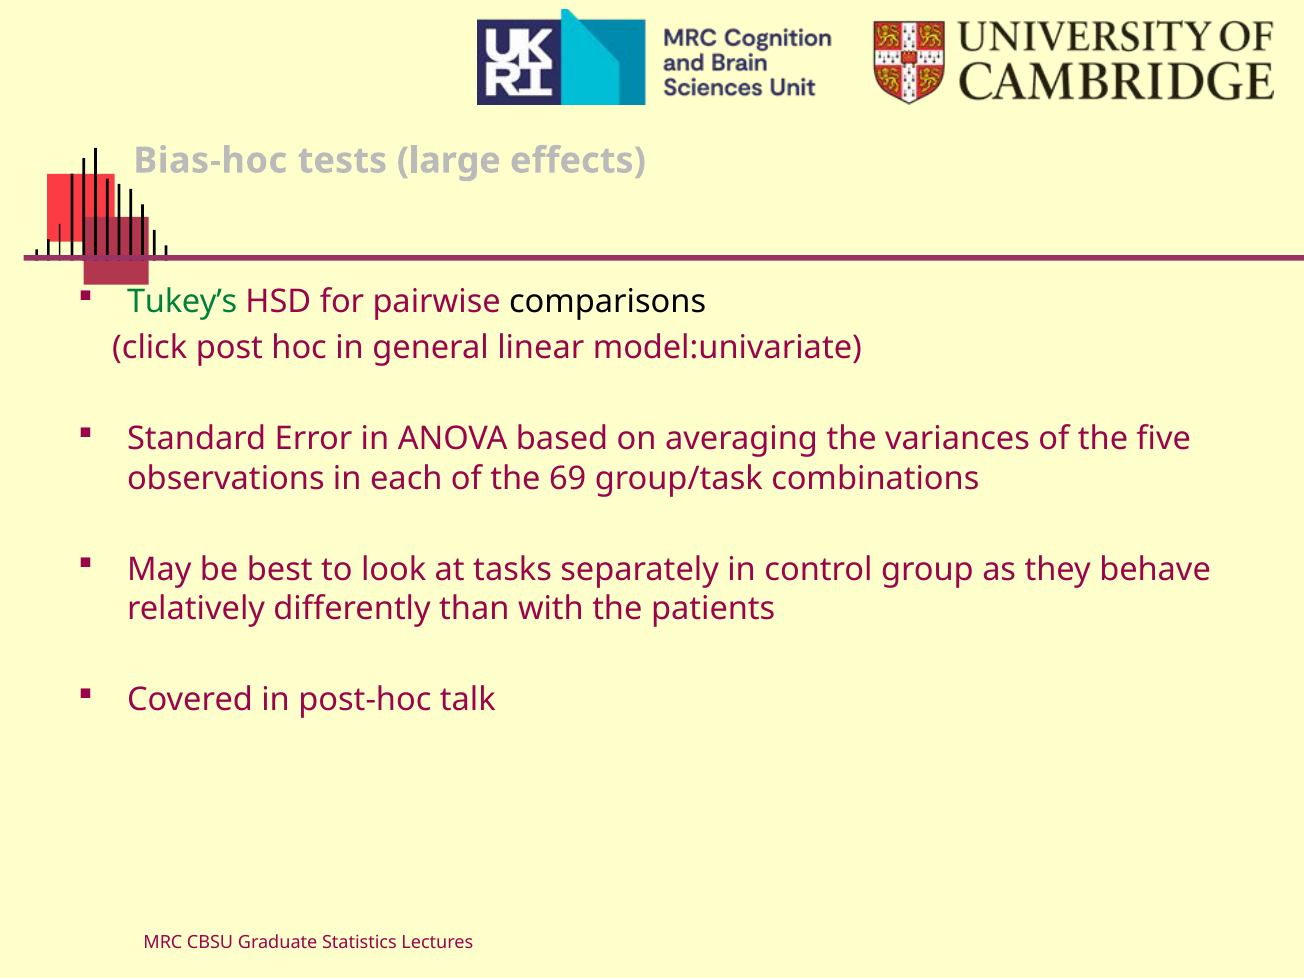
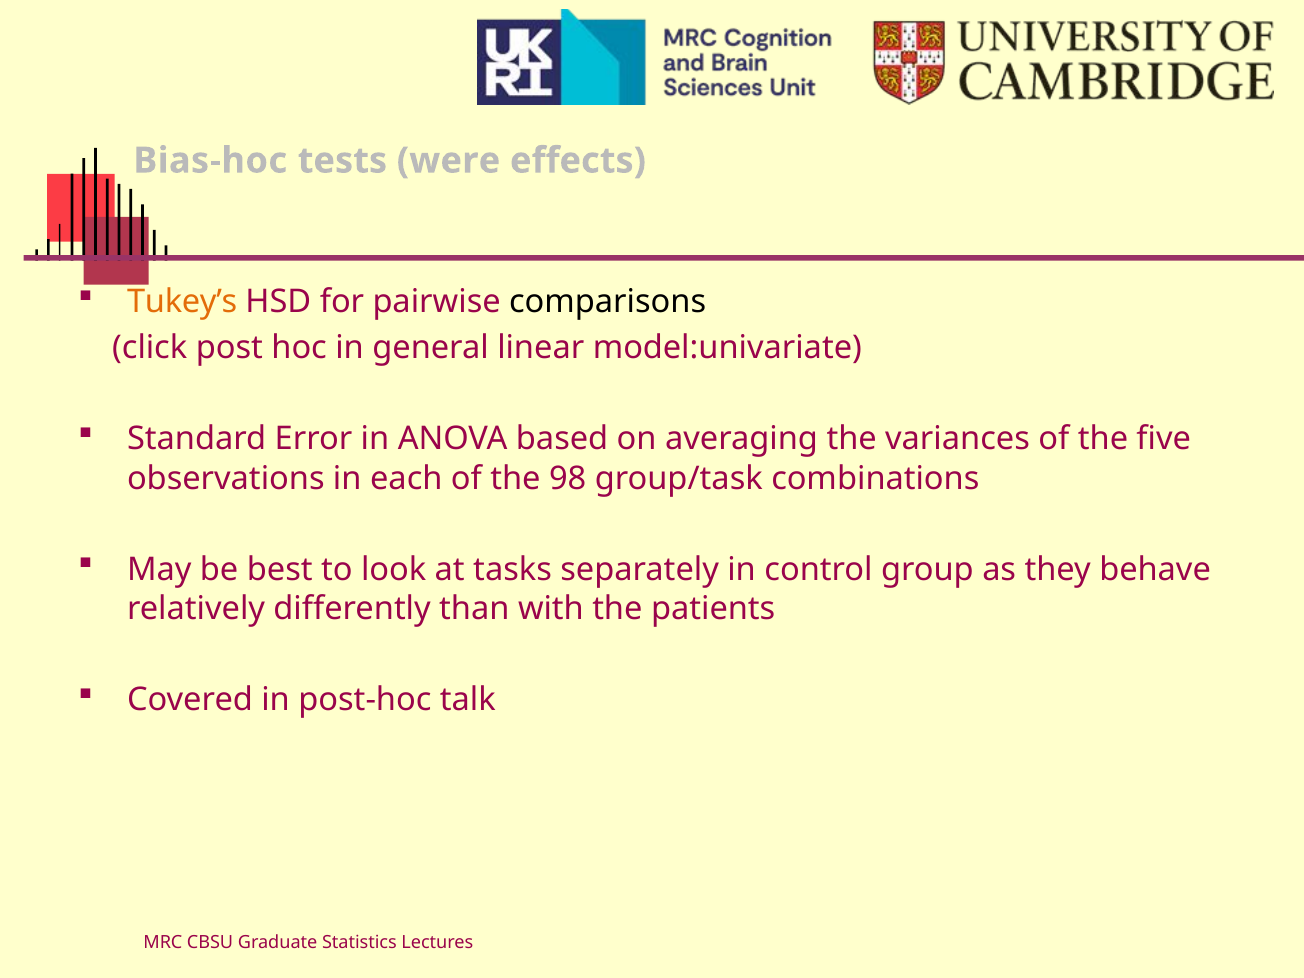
large: large -> were (449, 161)
Tukey’s colour: green -> orange (182, 302)
69: 69 -> 98 (568, 478)
